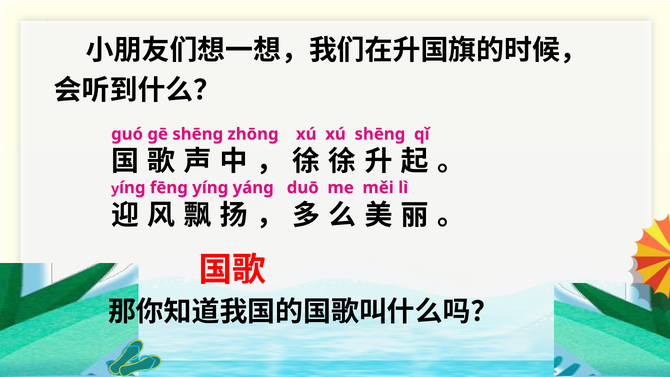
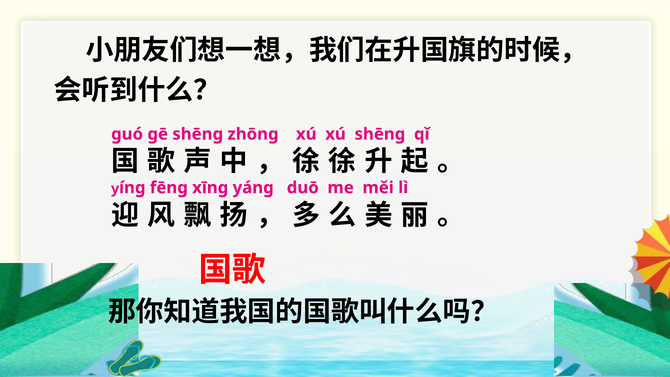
fēnɡ yínɡ: yínɡ -> xīnɡ (210, 188)
